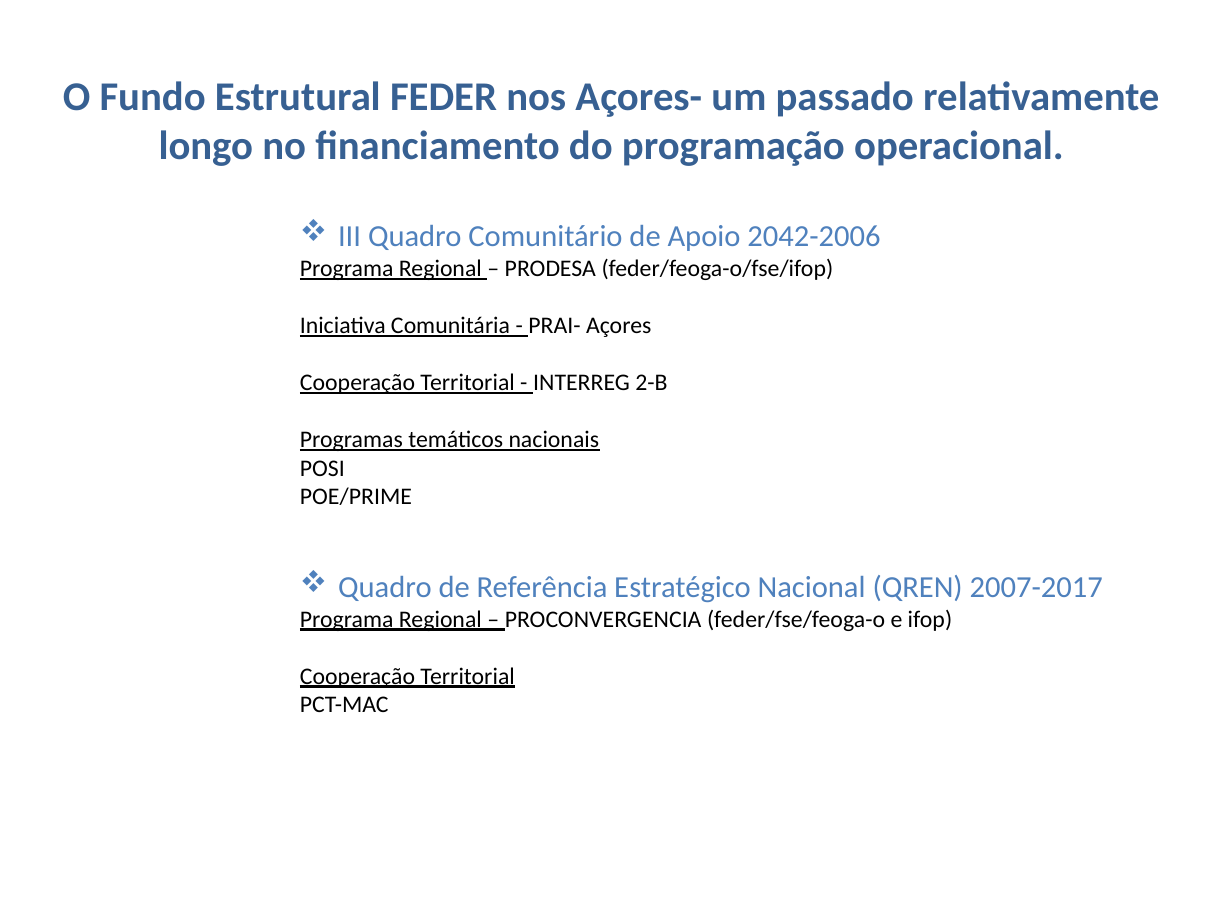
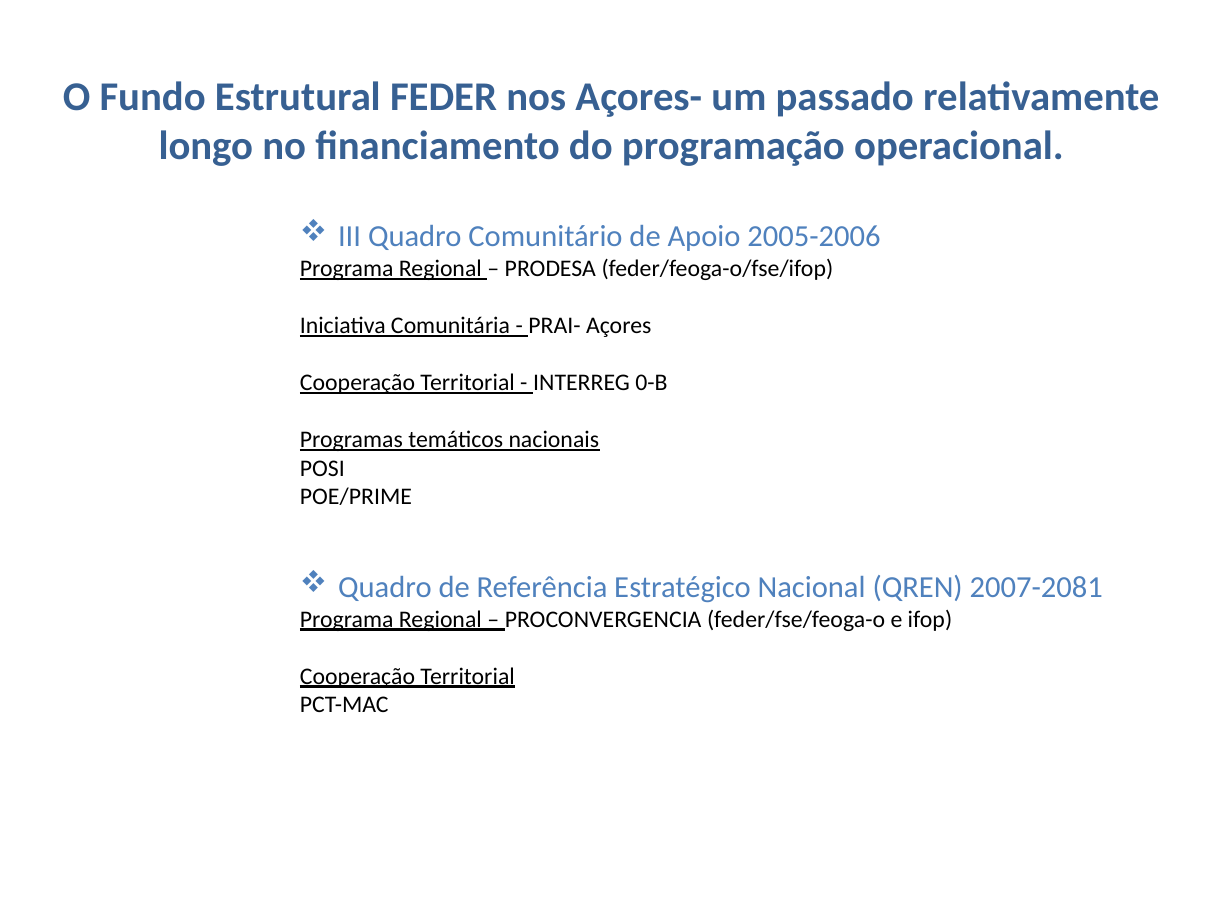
2042-2006: 2042-2006 -> 2005-2006 (814, 236)
2-B: 2-B -> 0-B (651, 383)
2007-2017: 2007-2017 -> 2007-2081 (1036, 587)
